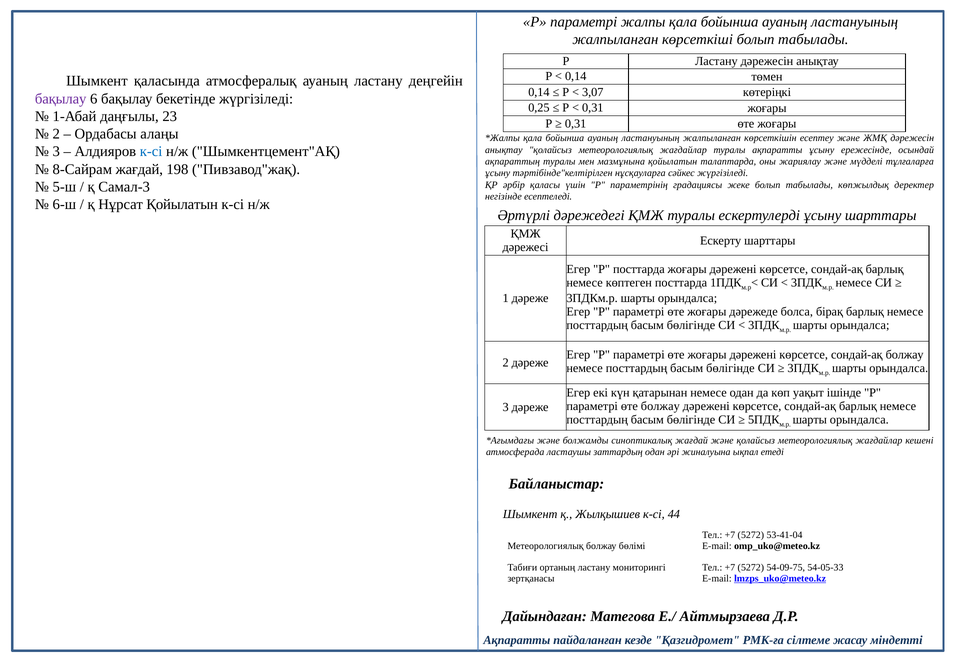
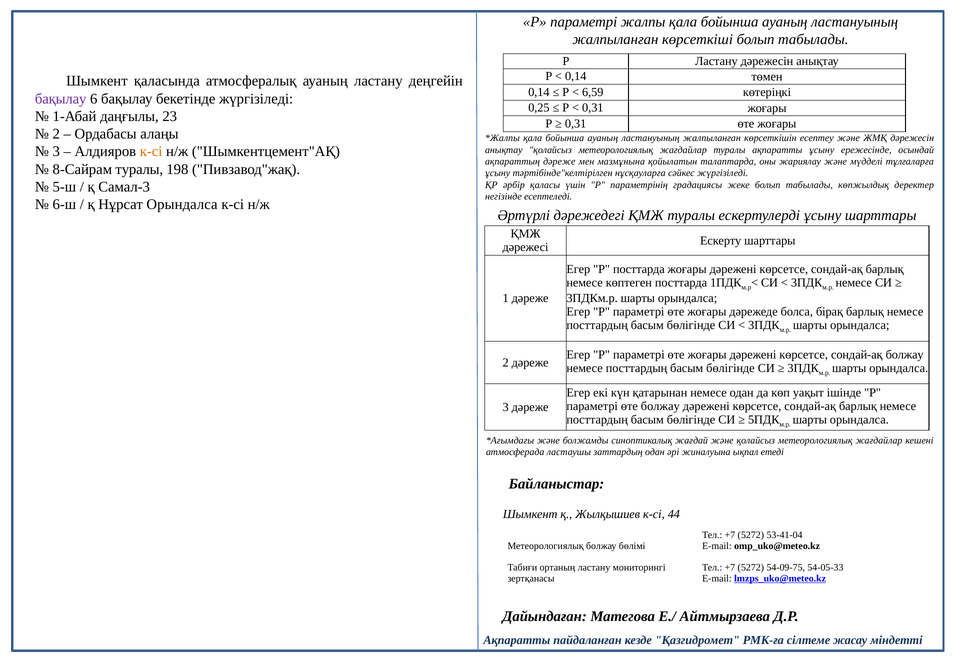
3,07: 3,07 -> 6,59 (593, 92)
к-сі colour: blue -> orange (151, 152)
ақпараттың туралы: туралы -> дәреже (559, 161)
8-Сайрам жағдай: жағдай -> туралы (139, 169)
Нұрсат Қойылатын: Қойылатын -> Орындалса (182, 205)
